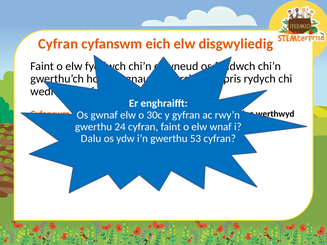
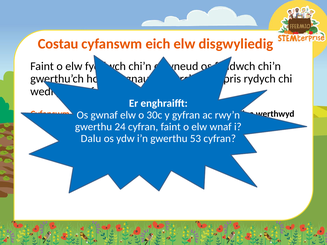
Cyfran: Cyfran -> Costau (58, 44)
